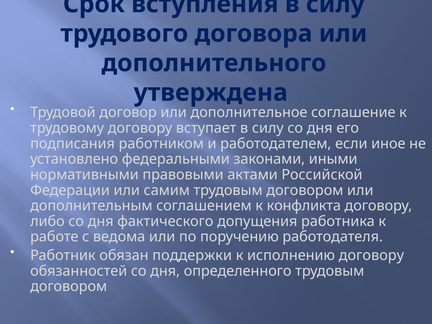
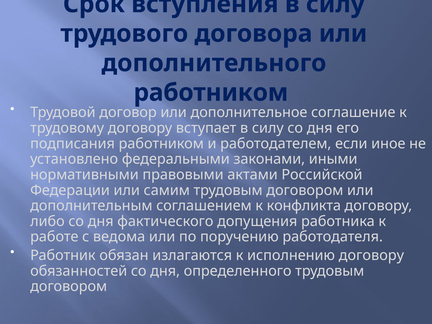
утверждена: утверждена -> работником (211, 93)
поддержки: поддержки -> излагаются (192, 255)
